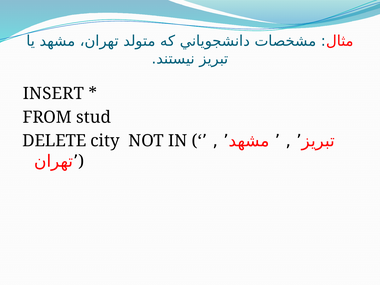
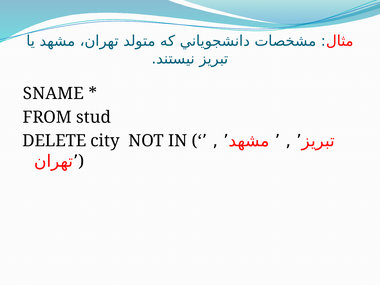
INSERT: INSERT -> SNAME (53, 94)
